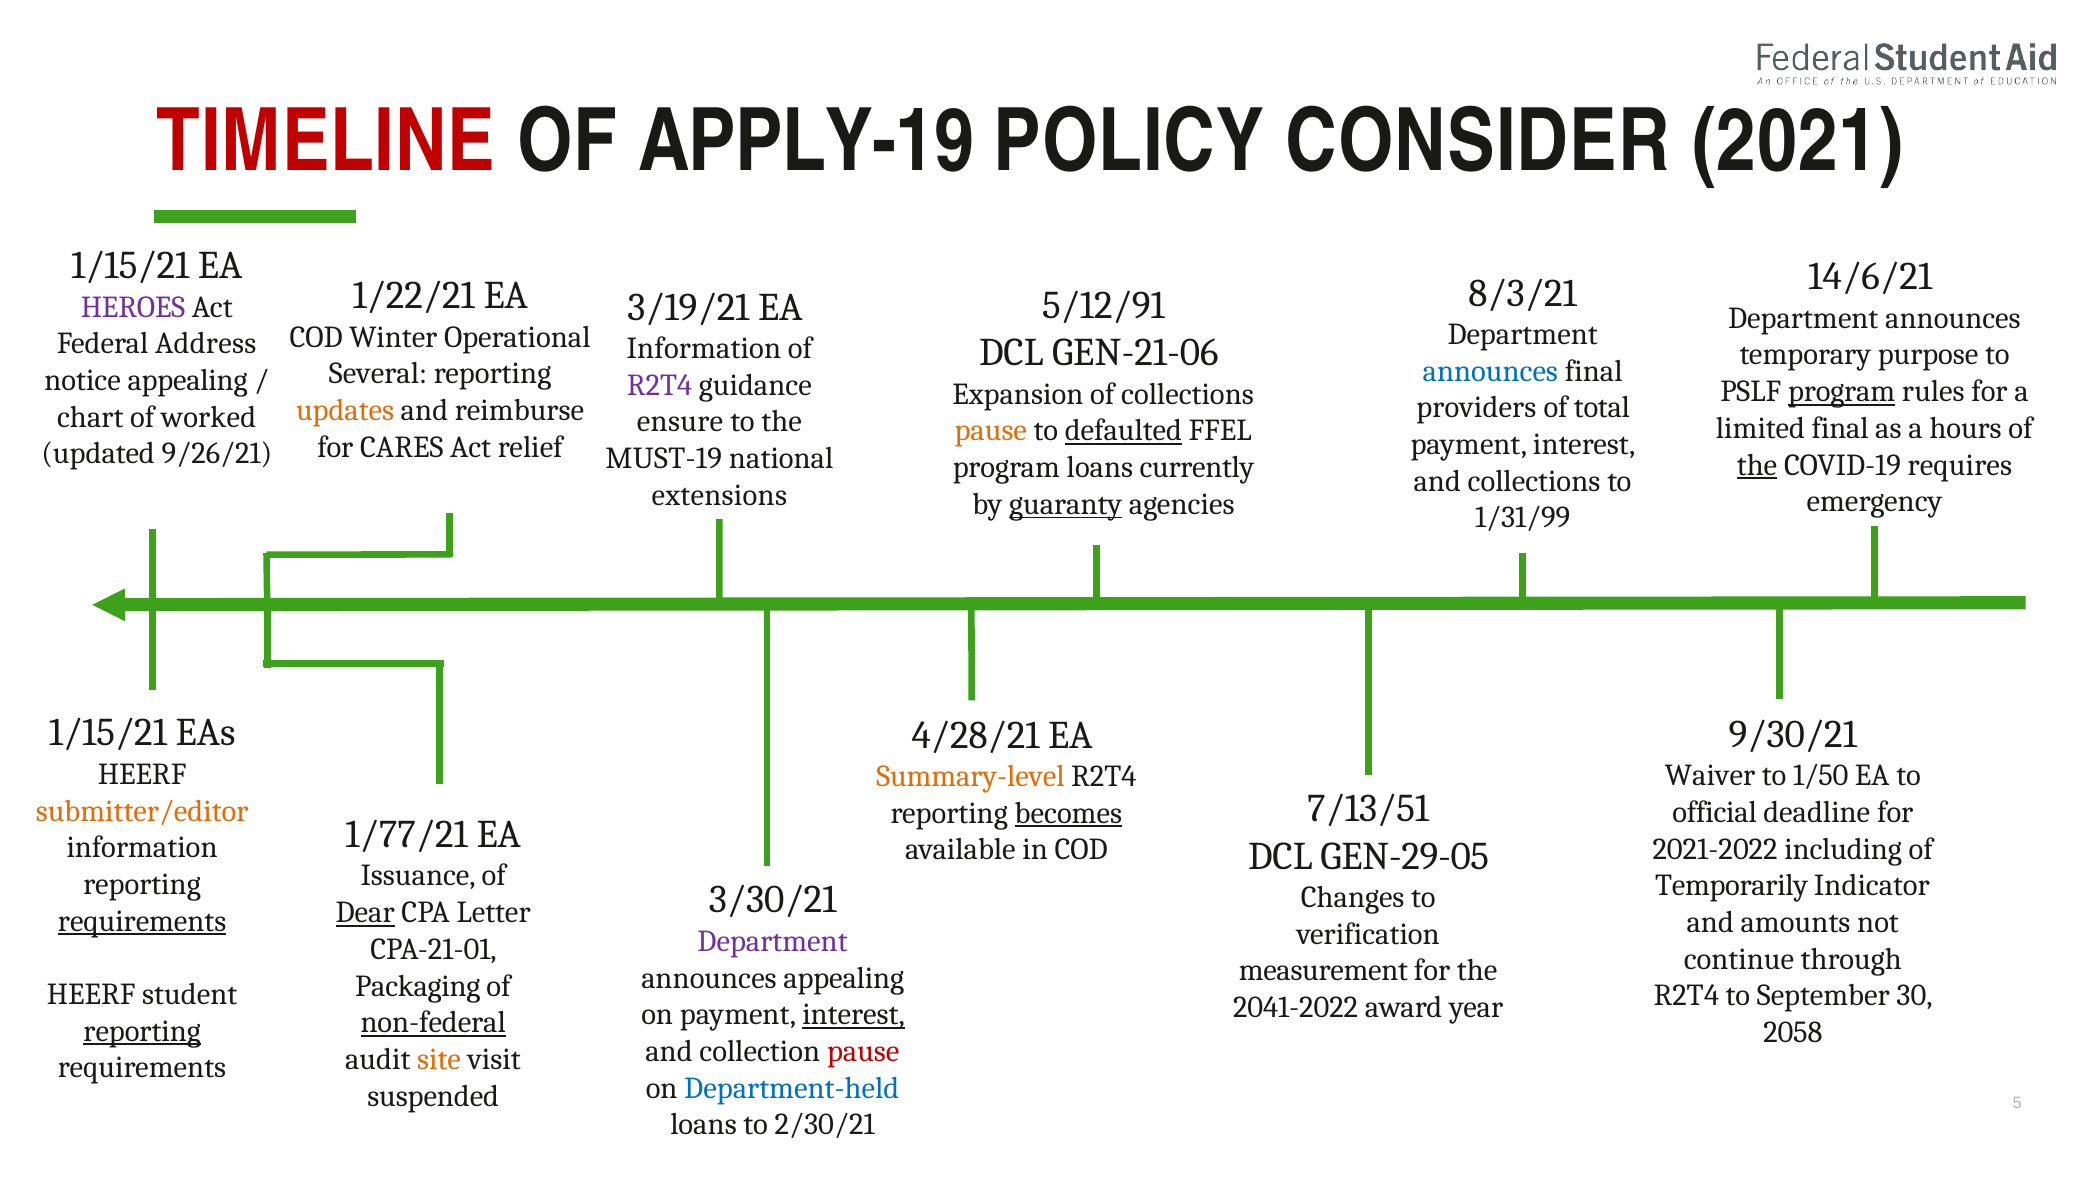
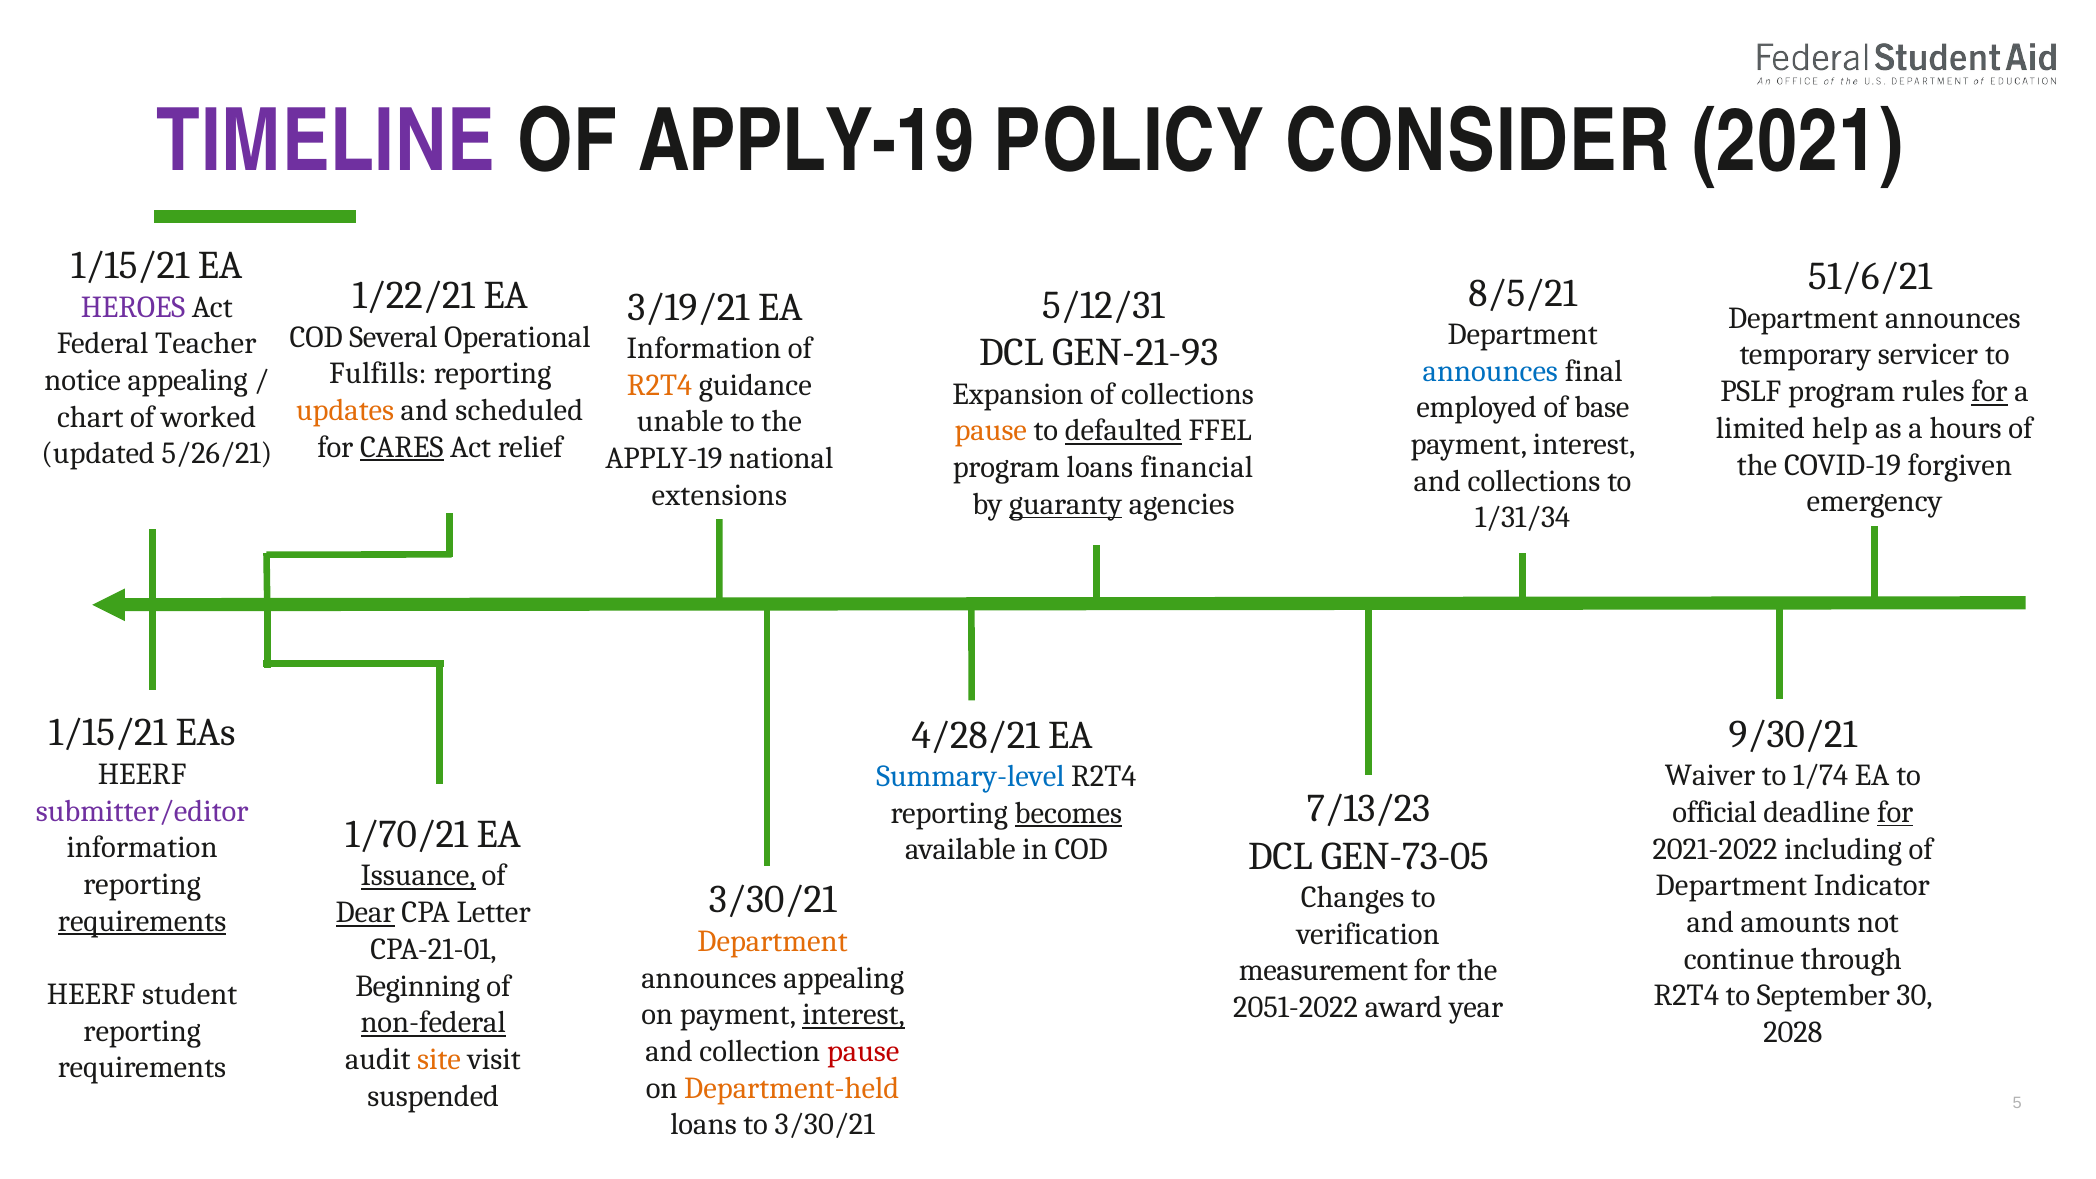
TIMELINE colour: red -> purple (326, 142)
14/6/21: 14/6/21 -> 51/6/21 (1870, 277)
8/3/21: 8/3/21 -> 8/5/21 (1523, 293)
5/12/91: 5/12/91 -> 5/12/31 (1103, 306)
Winter: Winter -> Several (393, 337)
Address: Address -> Teacher (206, 344)
GEN-21-06: GEN-21-06 -> GEN-21-93 (1135, 353)
purpose: purpose -> servicer (1928, 355)
Several: Several -> Fulfills (378, 374)
R2T4 colour: purple -> orange (659, 385)
program underline: present -> none (1842, 392)
for underline: none -> present (1989, 392)
providers: providers -> employed (1477, 408)
total: total -> base (1602, 408)
reimburse: reimburse -> scheduled (519, 410)
ensure: ensure -> unable (680, 422)
limited final: final -> help (1840, 428)
CARES underline: none -> present (402, 447)
9/26/21: 9/26/21 -> 5/26/21 (217, 454)
MUST-19: MUST-19 -> APPLY-19 (664, 459)
the underline: present -> none (1757, 465)
requires: requires -> forgiven (1960, 465)
currently: currently -> financial (1197, 468)
1/31/99: 1/31/99 -> 1/31/34 (1523, 518)
1/50: 1/50 -> 1/74 (1821, 776)
Summary-level colour: orange -> blue (970, 776)
7/13/51: 7/13/51 -> 7/13/23 (1368, 809)
submitter/editor colour: orange -> purple (142, 811)
for underline: none -> present (1895, 812)
1/77/21: 1/77/21 -> 1/70/21 (407, 835)
GEN-29-05: GEN-29-05 -> GEN-73-05 (1405, 856)
Issuance underline: none -> present (418, 876)
Temporarily: Temporarily -> Department (1731, 886)
Department colour: purple -> orange (773, 941)
Packaging: Packaging -> Beginning (418, 986)
2041-2022: 2041-2022 -> 2051-2022 (1296, 1008)
reporting underline: present -> none (142, 1031)
2058: 2058 -> 2028 (1793, 1032)
Department-held colour: blue -> orange (792, 1088)
to 2/30/21: 2/30/21 -> 3/30/21 (825, 1125)
